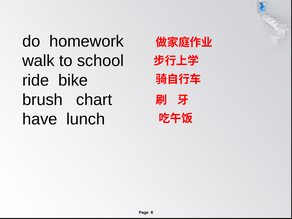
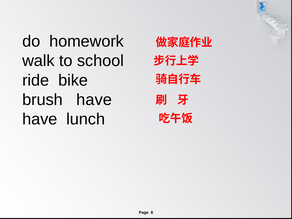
brush chart: chart -> have (94, 100)
